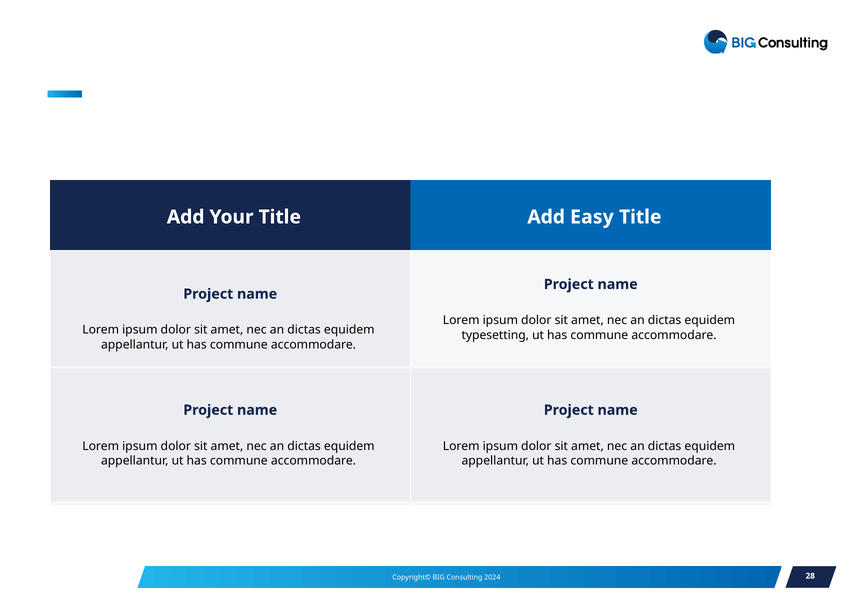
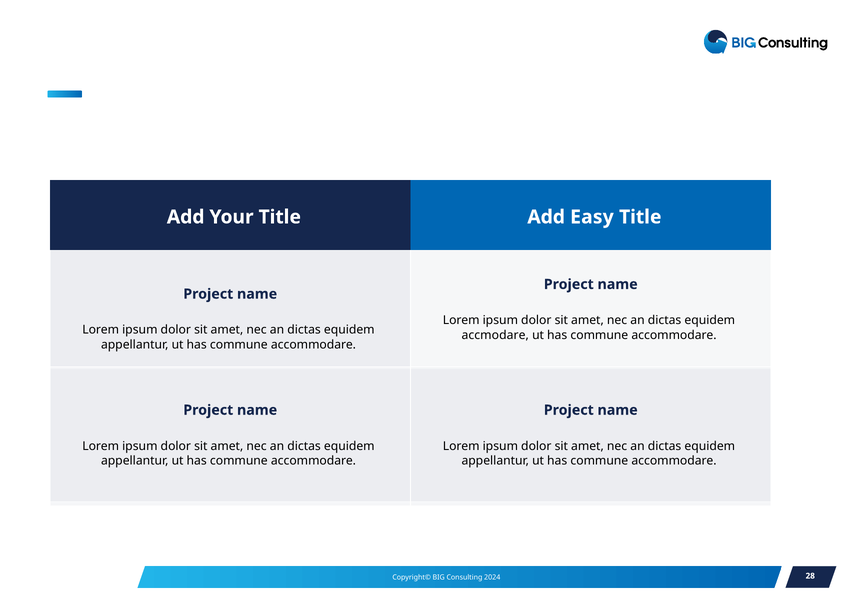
typesetting: typesetting -> accmodare (495, 335)
